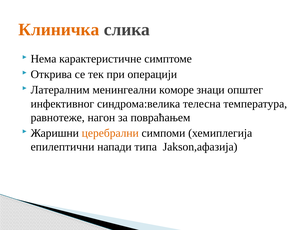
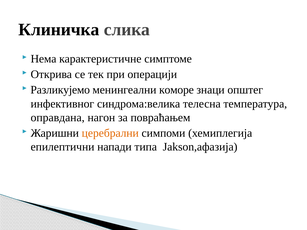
Клиничка colour: orange -> black (59, 30)
Латералним: Латералним -> Разликујемо (60, 90)
равнотеже: равнотеже -> оправдана (58, 118)
